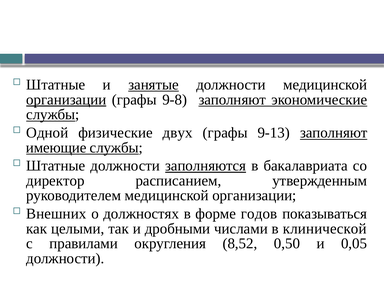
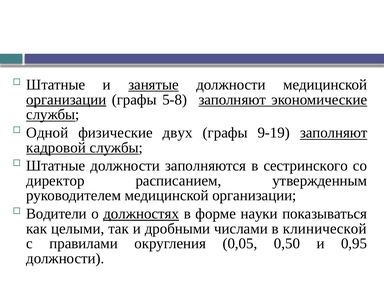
9-8: 9-8 -> 5-8 (175, 100)
9-13: 9-13 -> 9-19 (274, 133)
имеющие: имеющие -> кадровой (56, 148)
заполняются underline: present -> none (206, 166)
бакалавриата: бакалавриата -> сестринского (306, 166)
Внешних: Внешних -> Водители (56, 214)
должностях underline: none -> present (141, 214)
годов: годов -> науки (259, 214)
8,52: 8,52 -> 0,05 (240, 244)
0,05: 0,05 -> 0,95 (354, 244)
